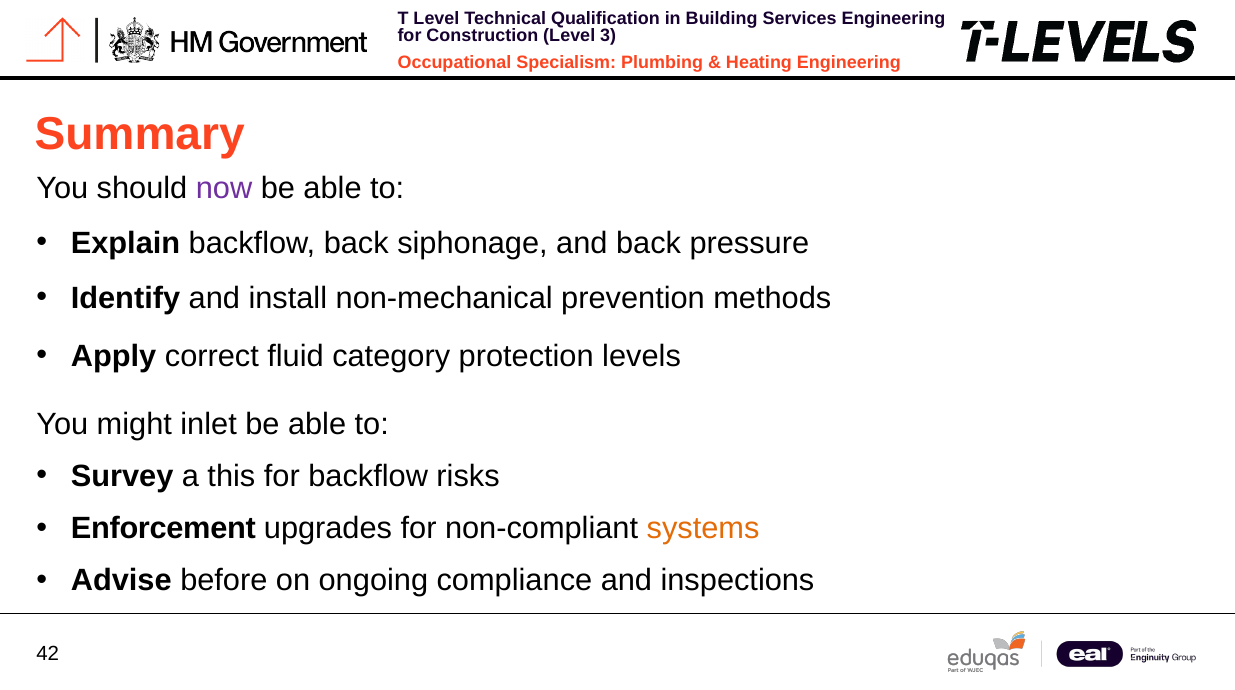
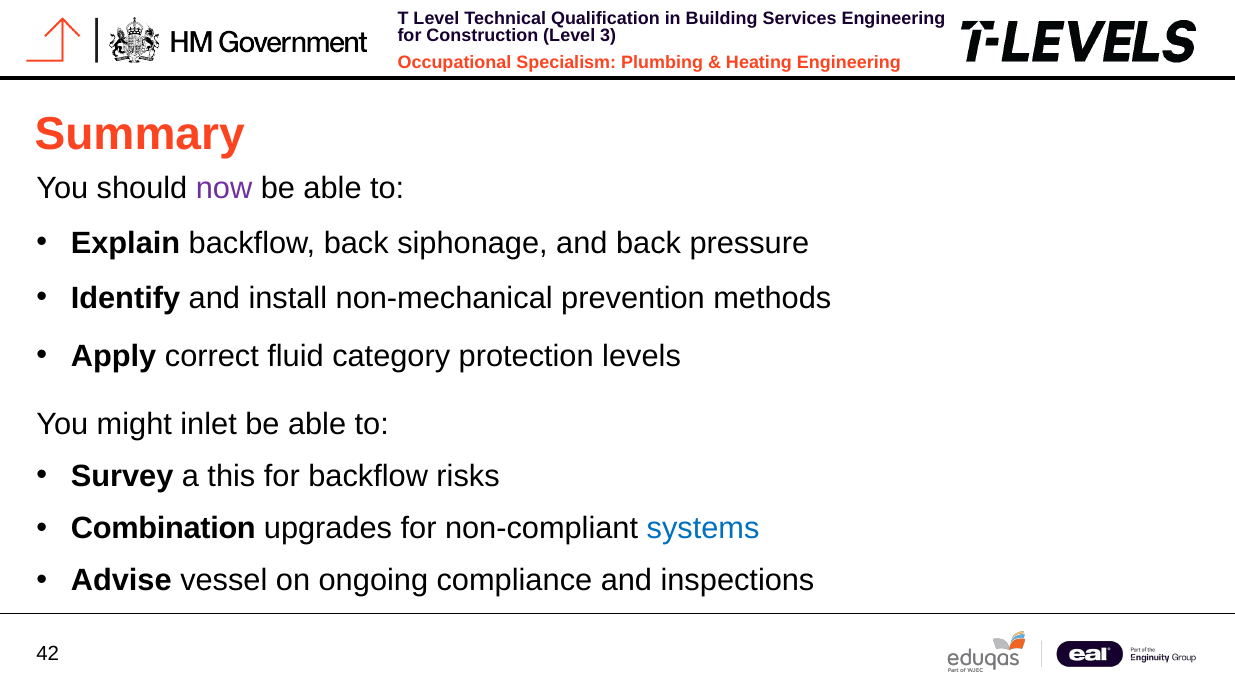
Enforcement: Enforcement -> Combination (163, 529)
systems colour: orange -> blue (703, 529)
before: before -> vessel (224, 581)
